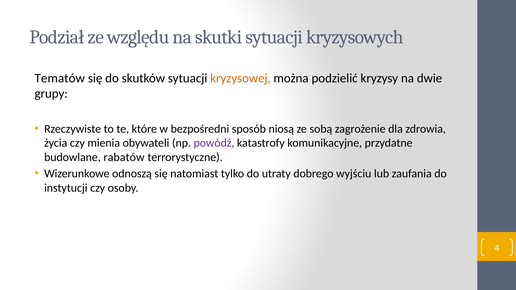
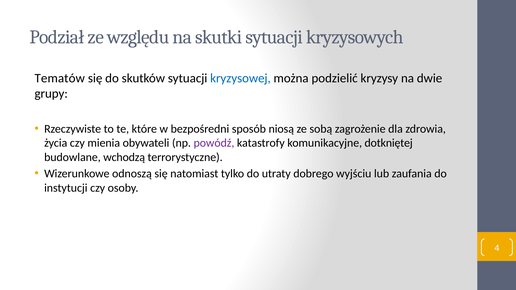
kryzysowej colour: orange -> blue (240, 78)
przydatne: przydatne -> dotkniętej (389, 143)
rabatów: rabatów -> wchodzą (124, 157)
